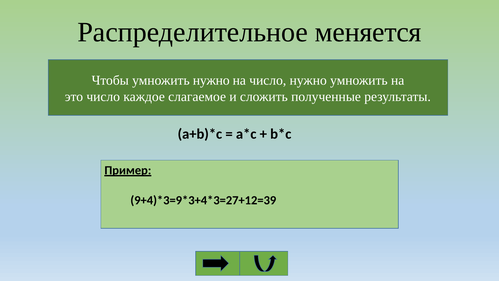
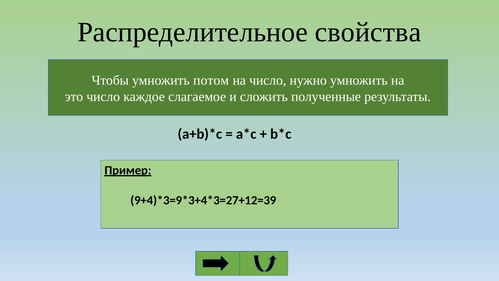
меняется: меняется -> свойства (368, 32)
умножить нужно: нужно -> потом (211, 80)
